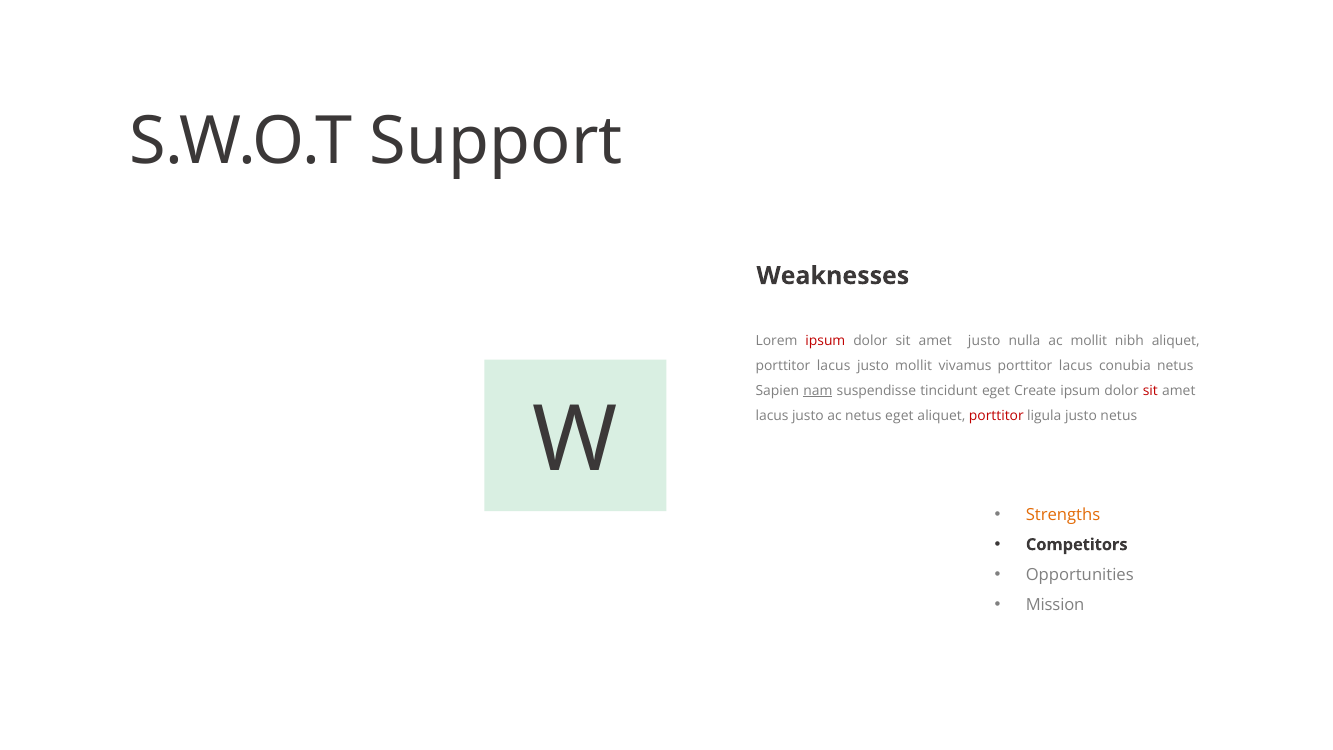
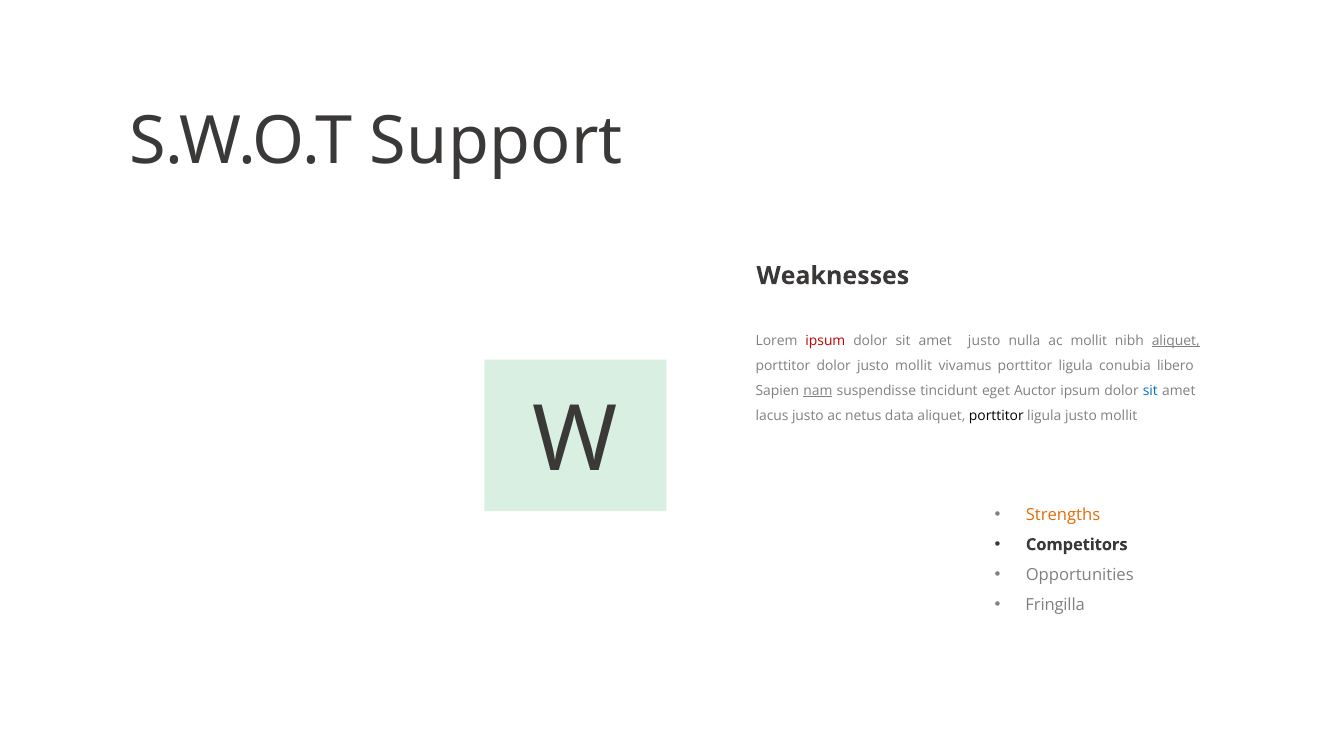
aliquet underline: none -> present (1176, 341)
lacus: lacus -> dolor (834, 366)
vivamus porttitor lacus: lacus -> ligula (1076, 366)
conubia netus: netus -> libero (1175, 366)
Create: Create -> Auctor (1035, 391)
sit colour: red -> blue (1150, 391)
netus eget: eget -> data (899, 416)
porttitor colour: red -> black (996, 416)
ligula justo netus: netus -> mollit (1119, 416)
Mission: Mission -> Fringilla (1055, 605)
